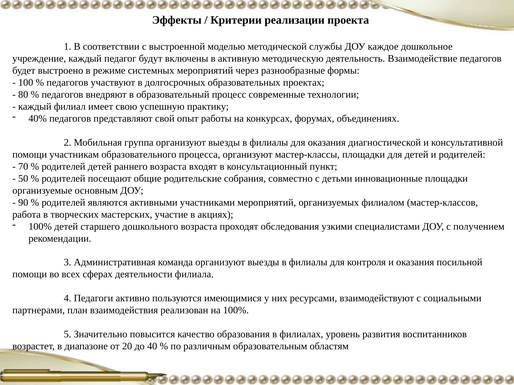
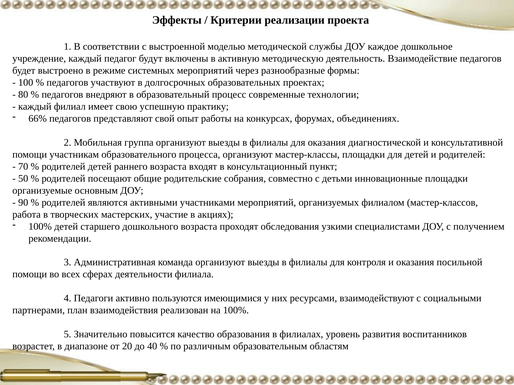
40%: 40% -> 66% (38, 119)
